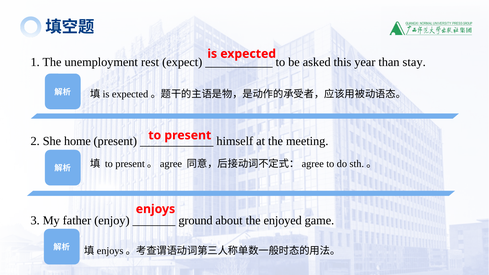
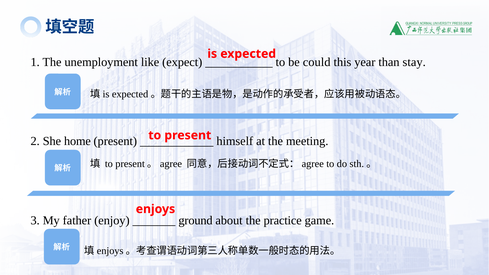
rest: rest -> like (150, 62)
asked: asked -> could (317, 62)
enjoyed: enjoyed -> practice (283, 220)
